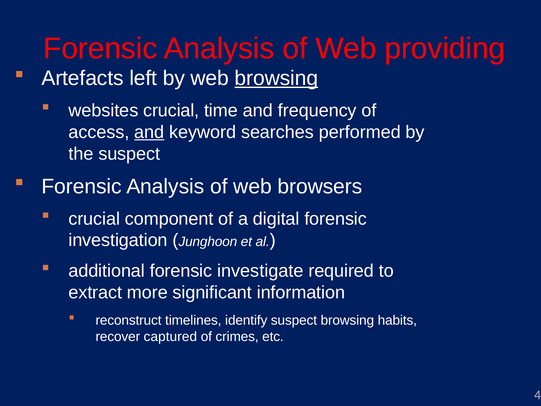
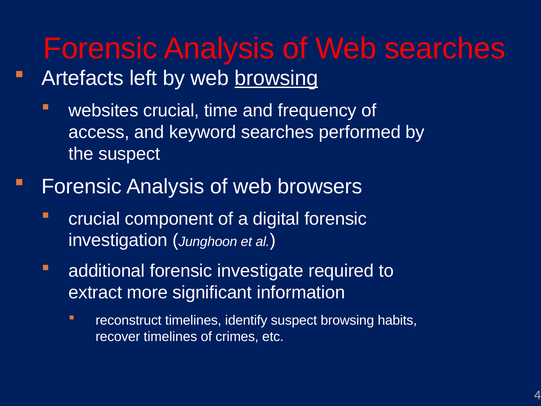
Web providing: providing -> searches (445, 49)
and underline: present -> none (149, 132)
recover captured: captured -> timelines (170, 336)
